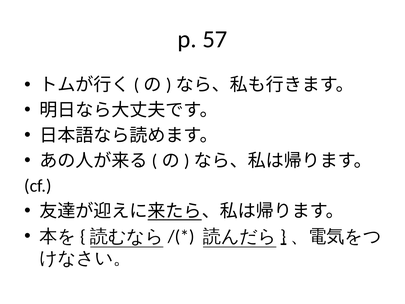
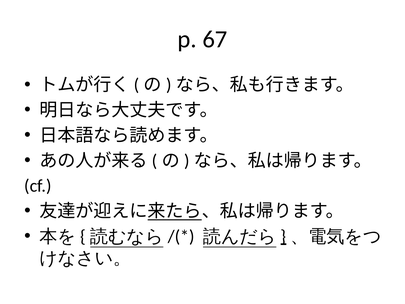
57: 57 -> 67 (215, 39)
